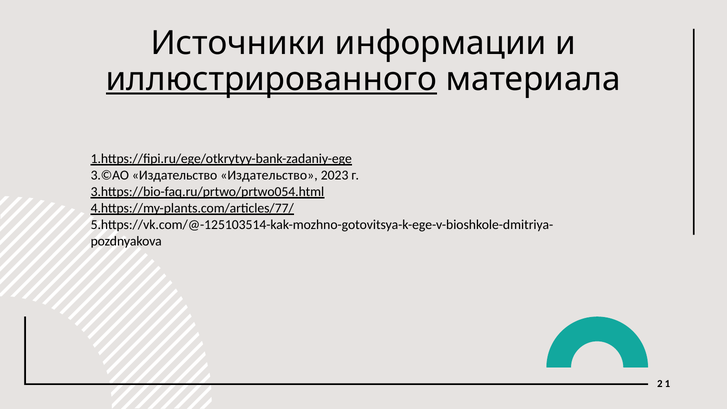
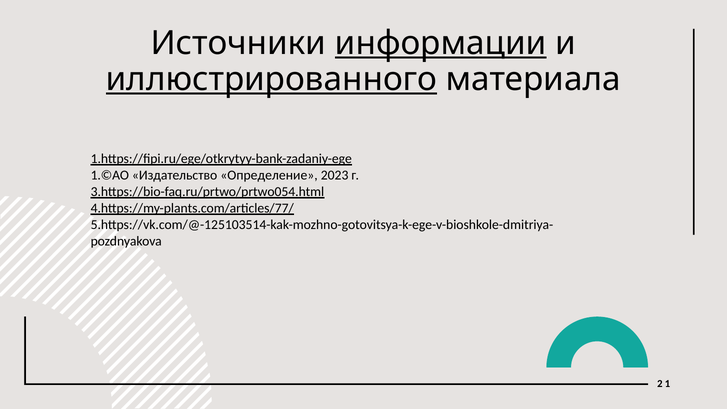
информации underline: none -> present (441, 43)
3.©АО: 3.©АО -> 1.©АО (110, 175)
Издательство Издательство: Издательство -> Определение (269, 175)
